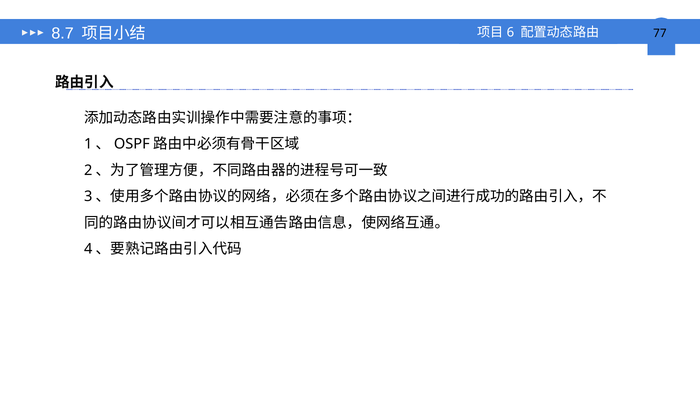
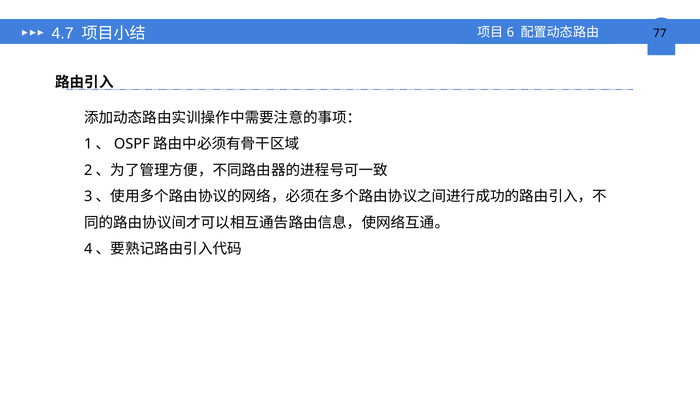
8.7: 8.7 -> 4.7 (63, 33)
